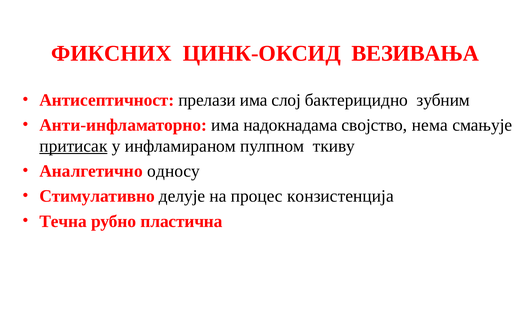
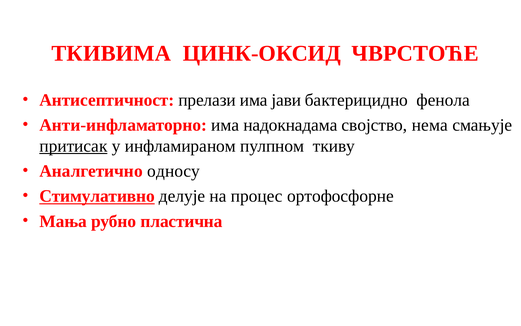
ФИКСНИХ: ФИКСНИХ -> ТКИВИМА (111, 53)
ВЕЗИВАЊА: ВЕЗИВАЊА -> ЧВРСТОЋЕ (415, 53)
слој: слој -> јави (286, 100)
зубним: зубним -> фенола (443, 100)
Стимулативно underline: none -> present (97, 196)
конзистенција: конзистенција -> ортофосфорне (341, 196)
Течна: Течна -> Мања (63, 221)
